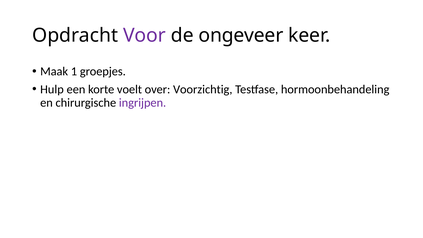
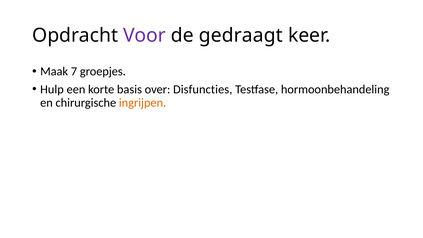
ongeveer: ongeveer -> gedraagt (241, 36)
1: 1 -> 7 (74, 72)
voelt: voelt -> basis (129, 89)
Voorzichtig: Voorzichtig -> Disfuncties (203, 89)
ingrijpen colour: purple -> orange (143, 103)
